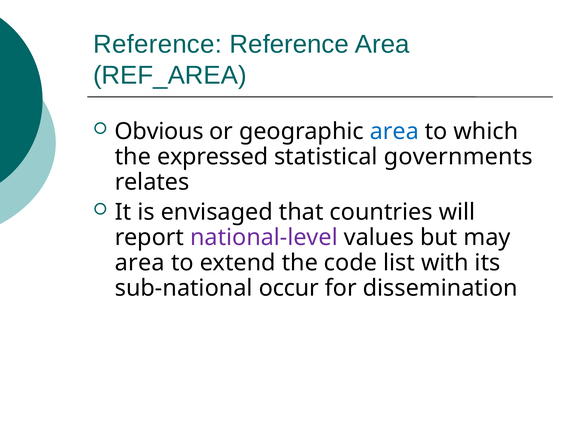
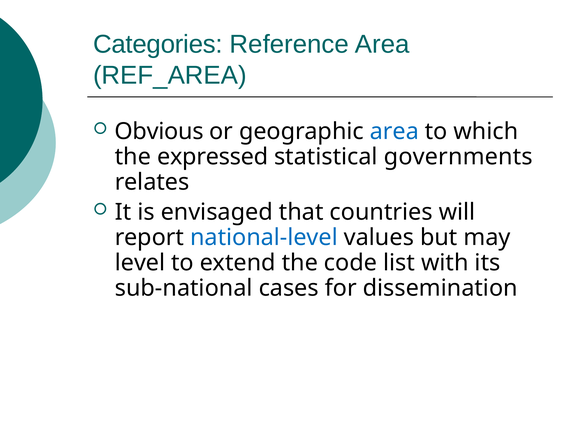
Reference: Reference -> Categories (158, 44)
national-level colour: purple -> blue (264, 238)
area: area -> level (140, 263)
occur: occur -> cases (289, 288)
